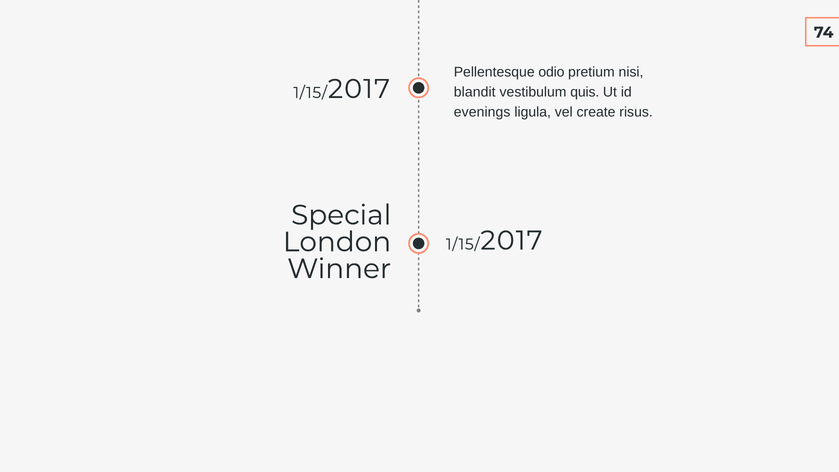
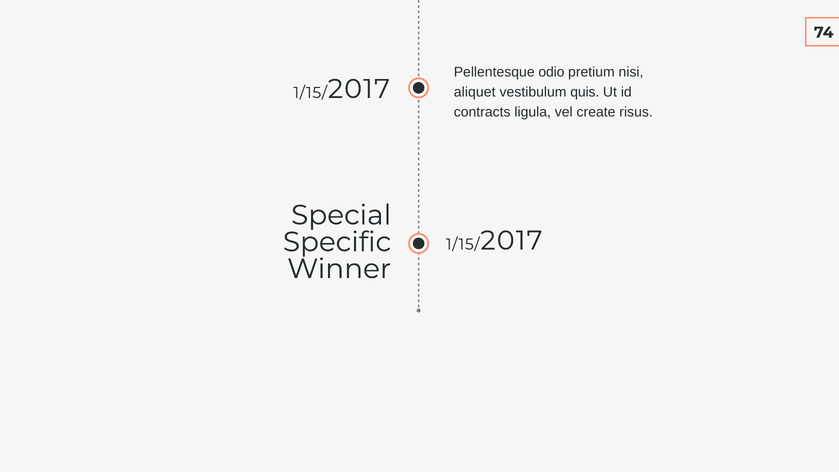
blandit: blandit -> aliquet (475, 92)
evenings: evenings -> contracts (482, 112)
London: London -> Specific (337, 242)
